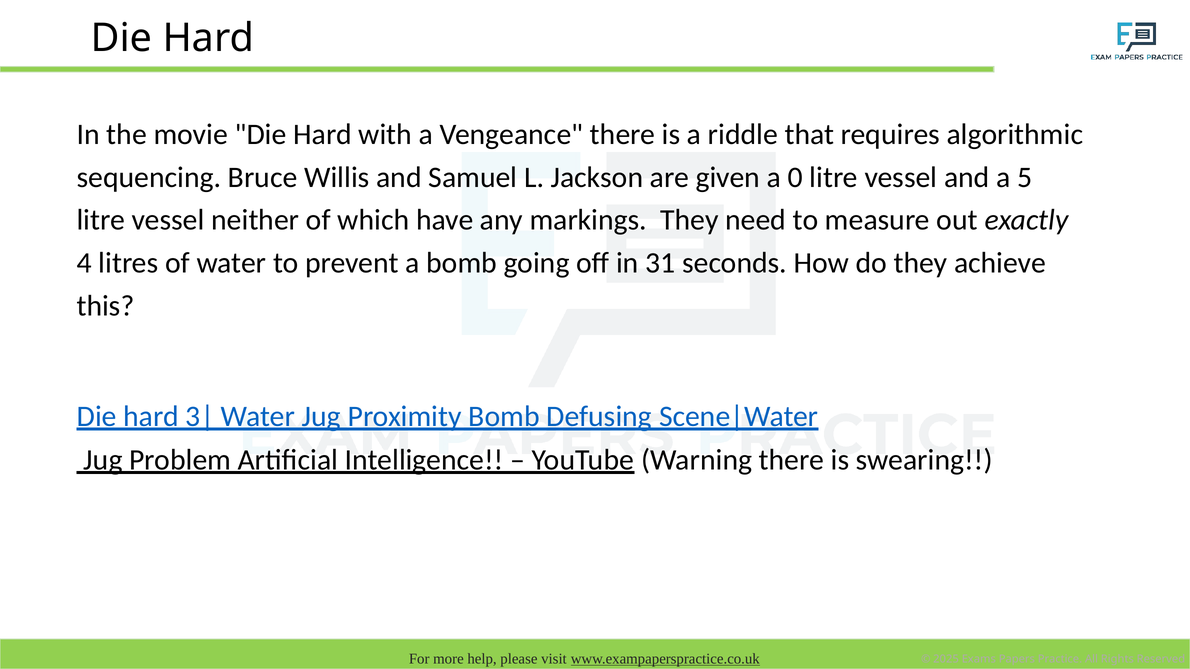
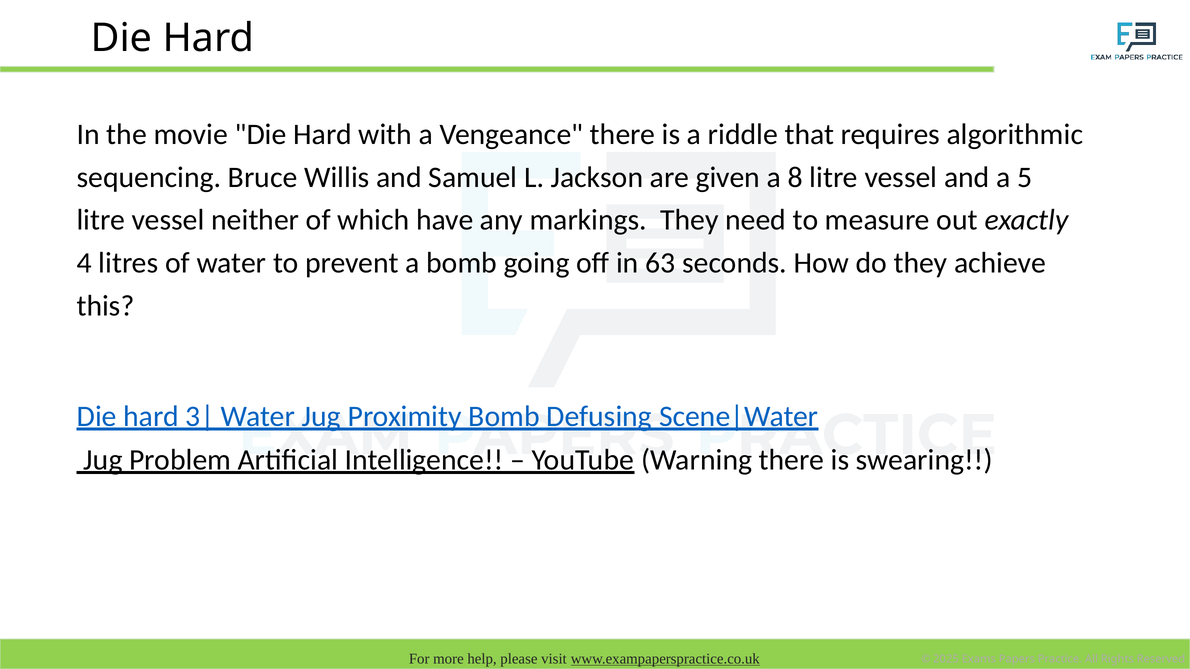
0: 0 -> 8 (795, 177)
31: 31 -> 63 (660, 263)
